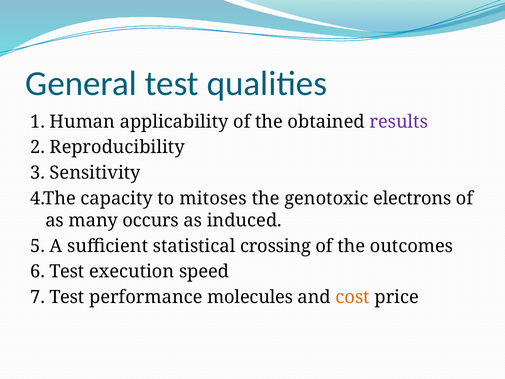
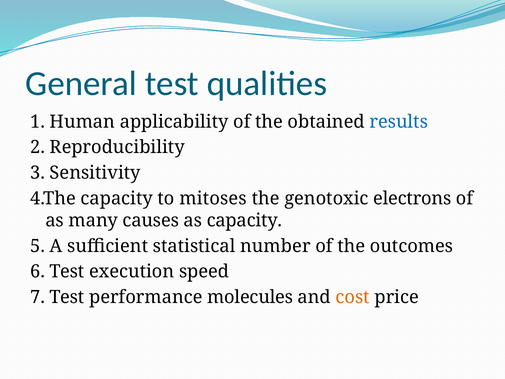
results colour: purple -> blue (399, 122)
occurs: occurs -> causes (151, 220)
as induced: induced -> capacity (244, 220)
crossing: crossing -> number (275, 246)
